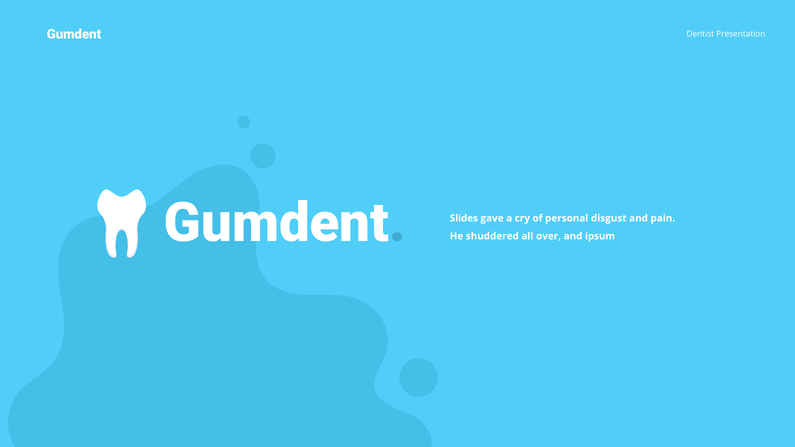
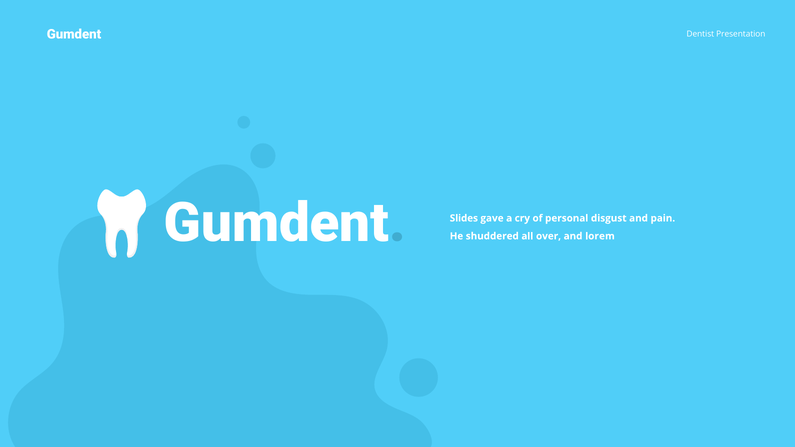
ipsum: ipsum -> lorem (600, 236)
